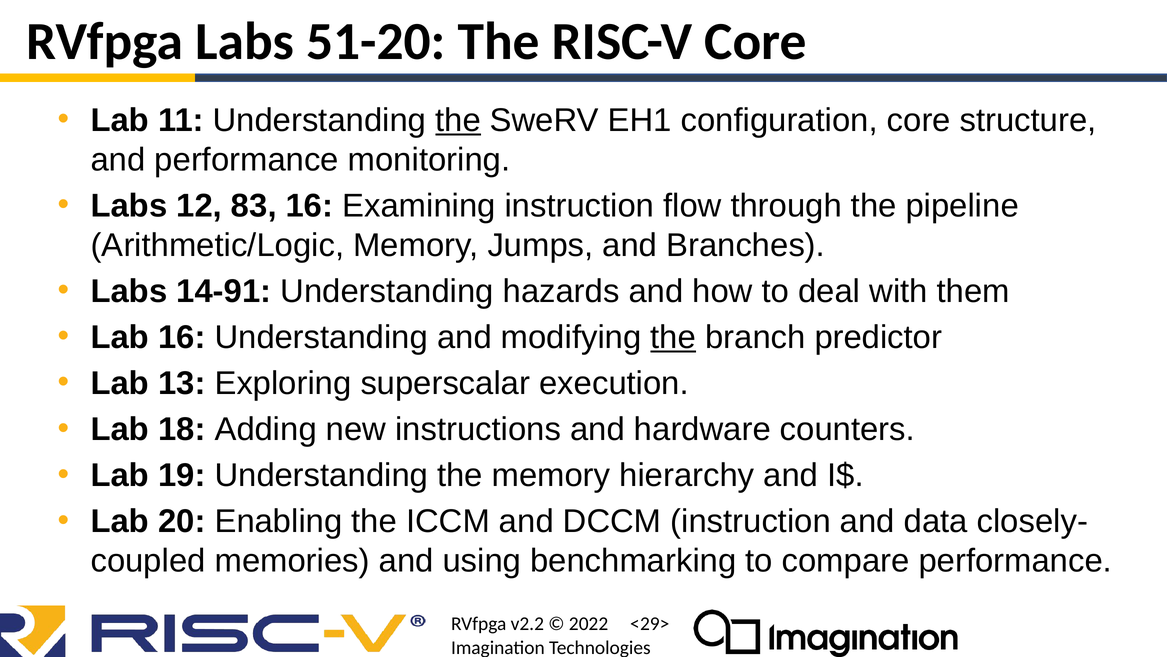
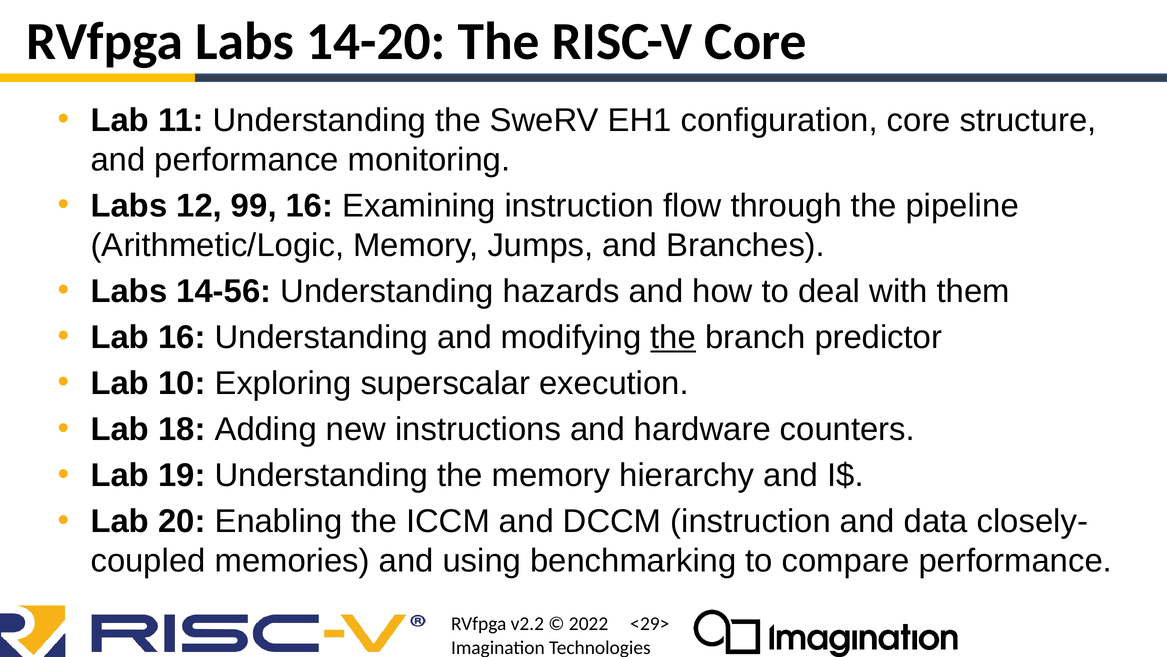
51-20: 51-20 -> 14-20 (376, 41)
the underline: present -> none (458, 120)
83: 83 -> 99 (254, 206)
14-91: 14-91 -> 14-56 (224, 291)
13: 13 -> 10 (182, 383)
